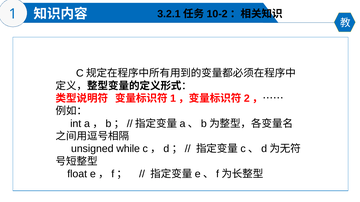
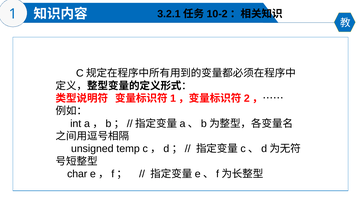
while: while -> temp (128, 149)
float: float -> char (77, 174)
